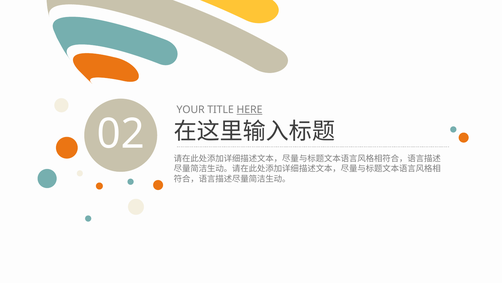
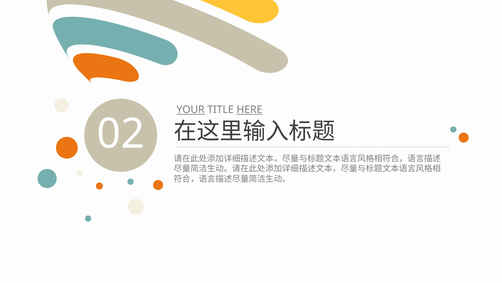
YOUR underline: none -> present (191, 109)
